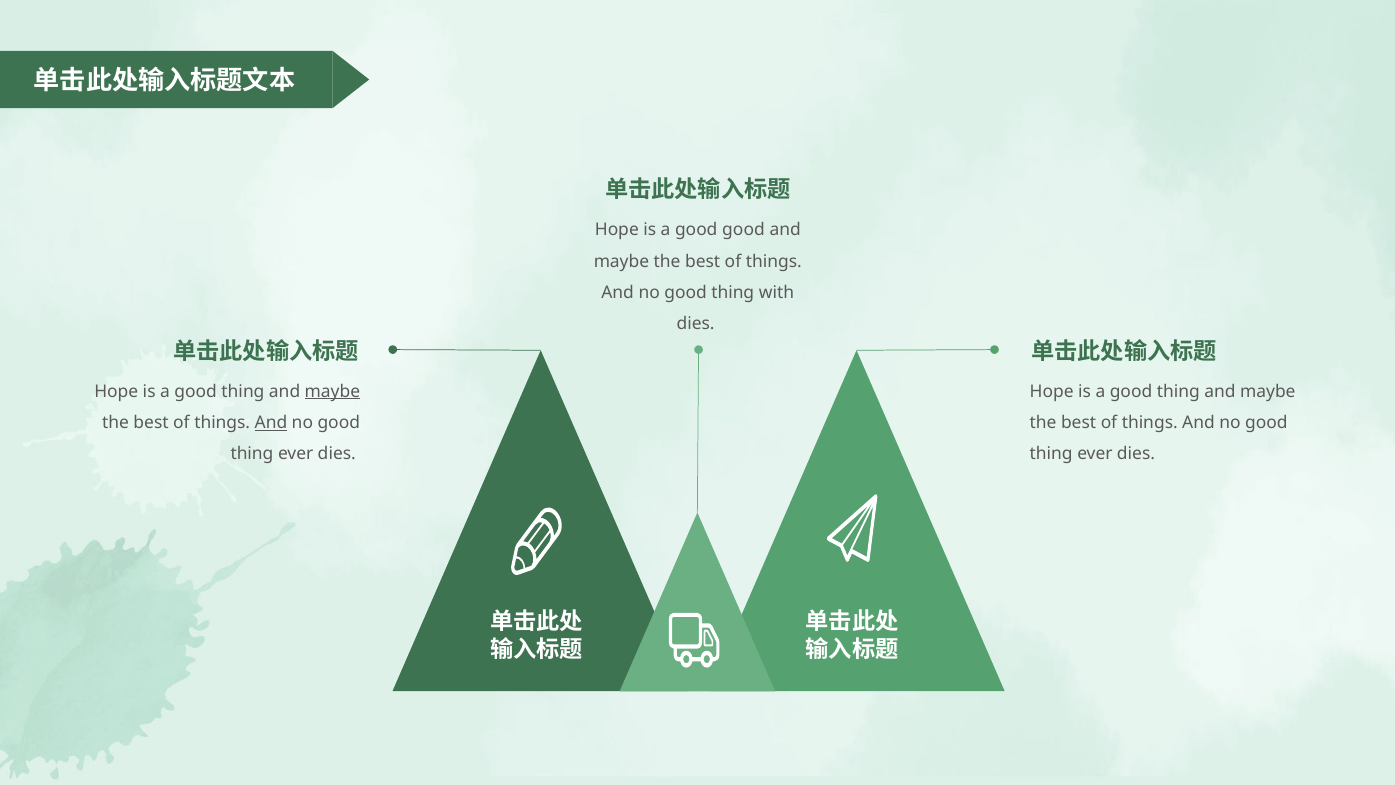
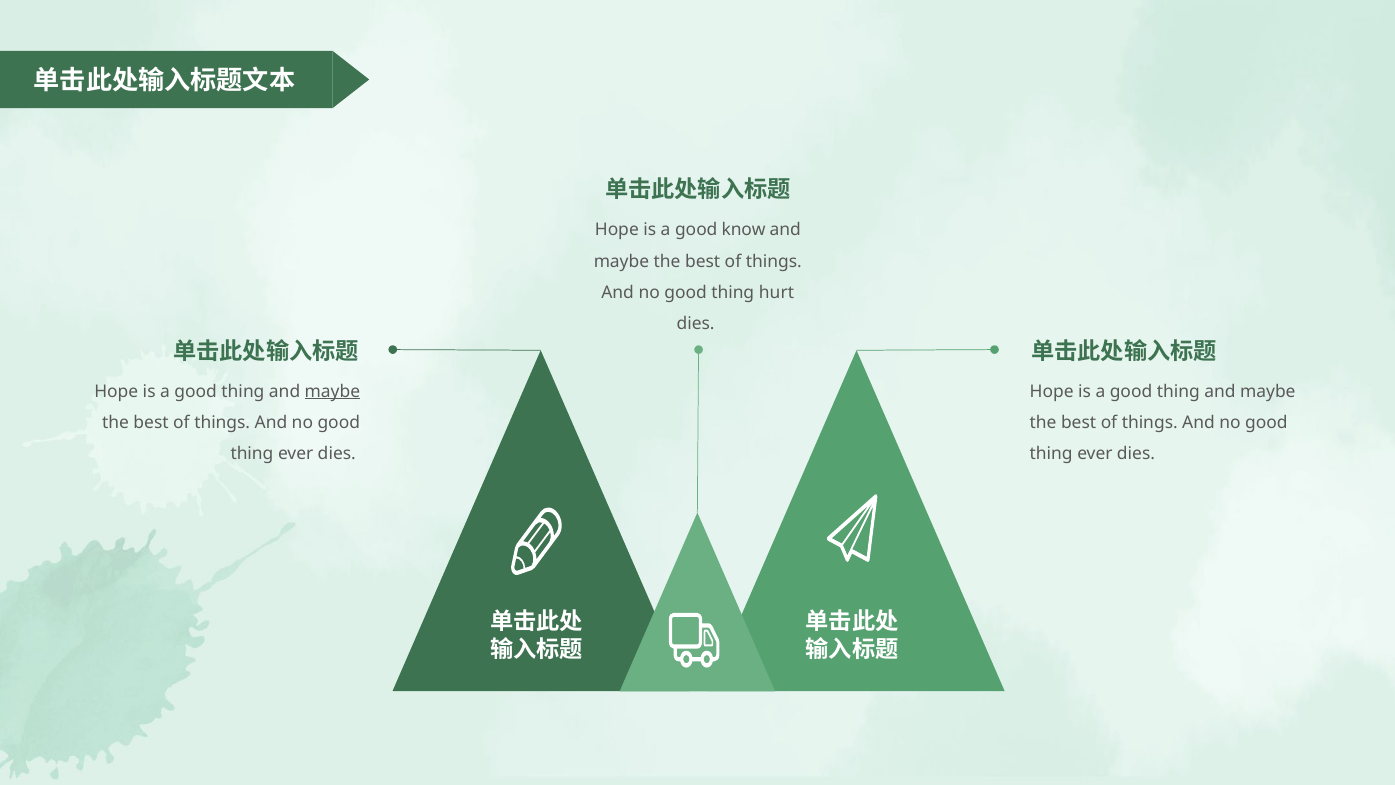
good good: good -> know (744, 230)
with: with -> hurt (776, 293)
And underline: present -> none (271, 423)
